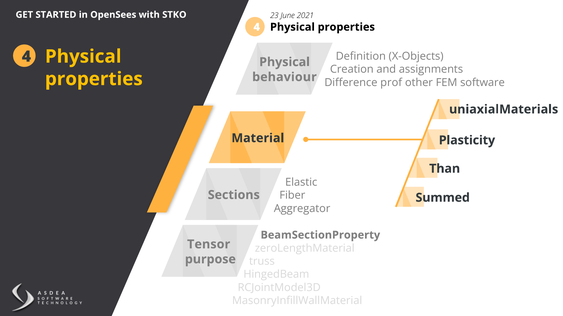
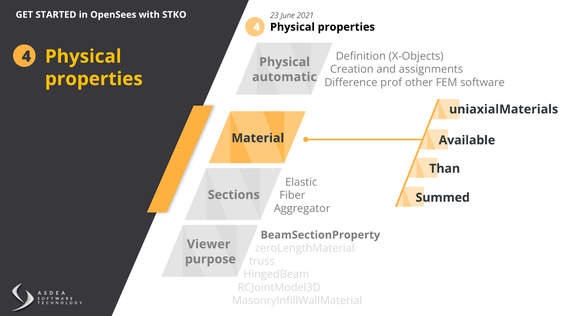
behaviour: behaviour -> automatic (285, 77)
Plasticity: Plasticity -> Available (467, 141)
Tensor: Tensor -> Viewer (209, 245)
